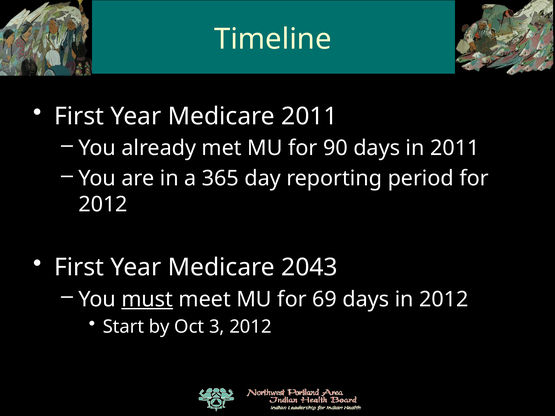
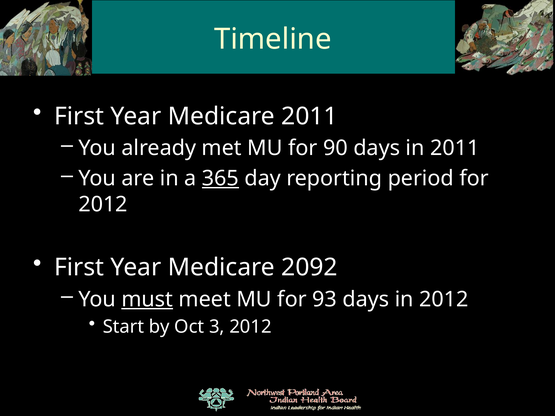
365 underline: none -> present (220, 179)
2043: 2043 -> 2092 (309, 268)
69: 69 -> 93 (325, 299)
